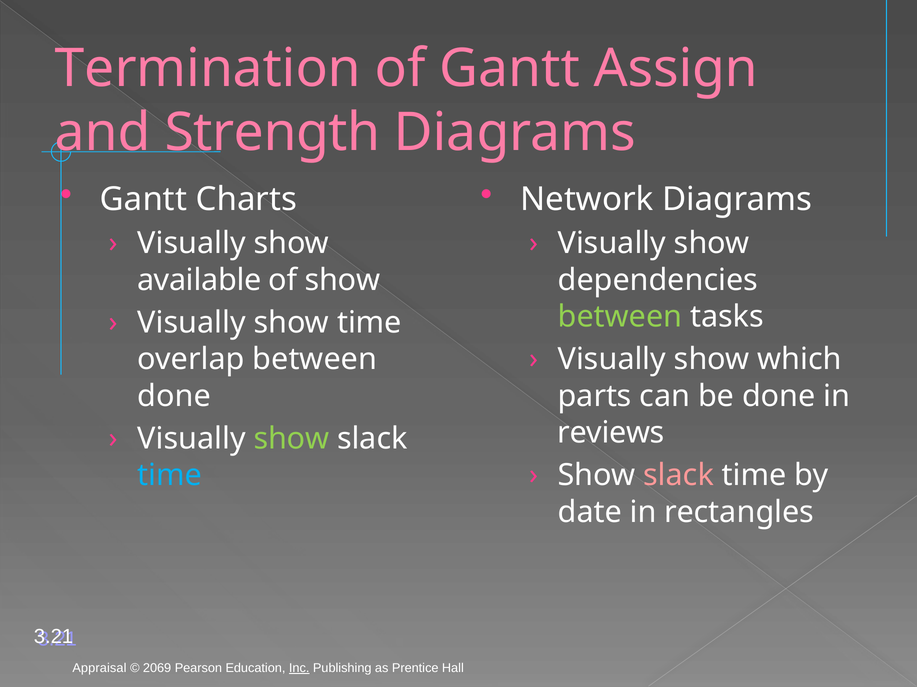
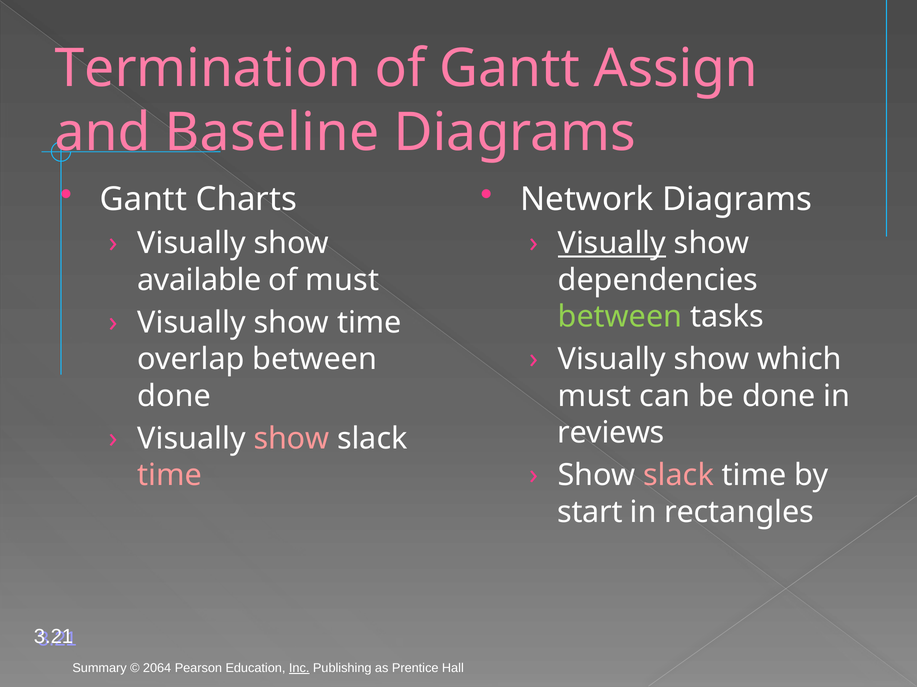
Strength: Strength -> Baseline (272, 133)
Visually underline: none -> present (612, 244)
of show: show -> must (342, 280)
parts: parts -> must (595, 396)
show colour: light green -> pink (291, 439)
time colour: light blue -> pink (170, 476)
date: date -> start (590, 513)
Appraisal: Appraisal -> Summary (100, 669)
2069: 2069 -> 2064 (157, 669)
